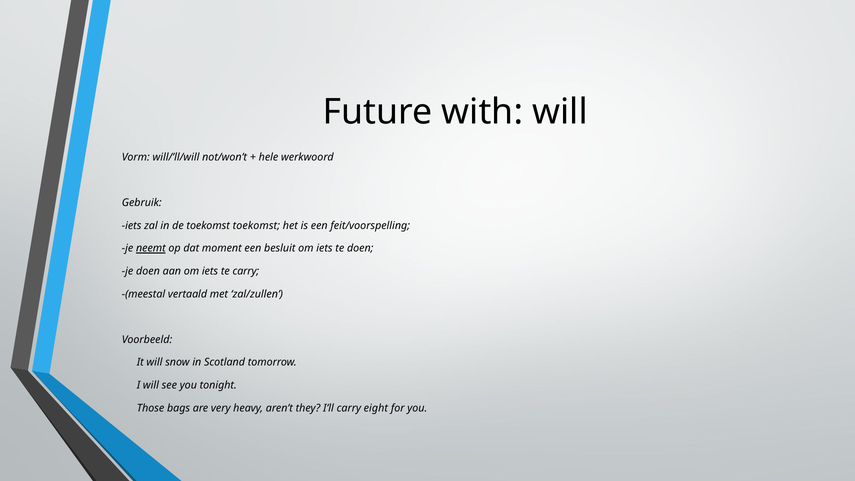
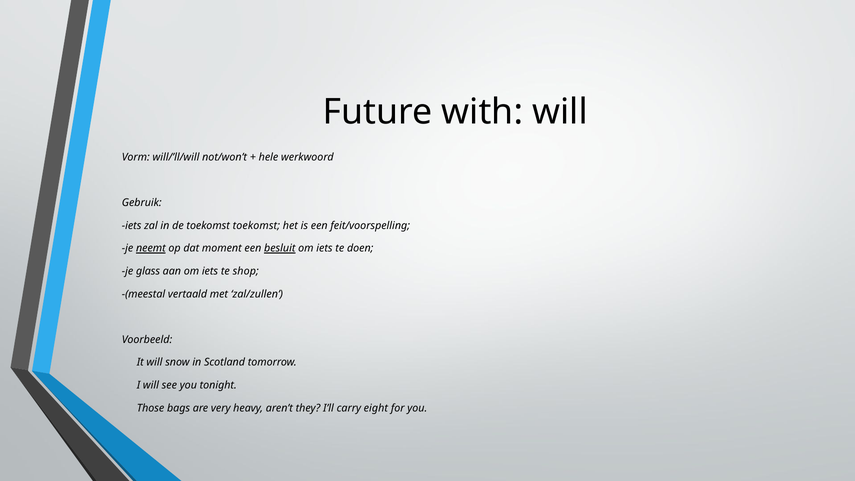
besluit underline: none -> present (280, 248)
je doen: doen -> glass (148, 271)
te carry: carry -> shop (246, 271)
